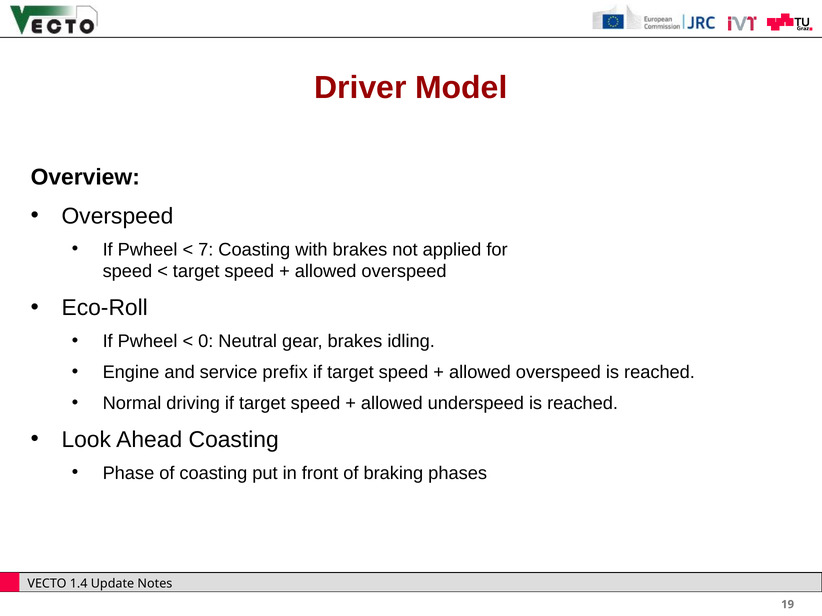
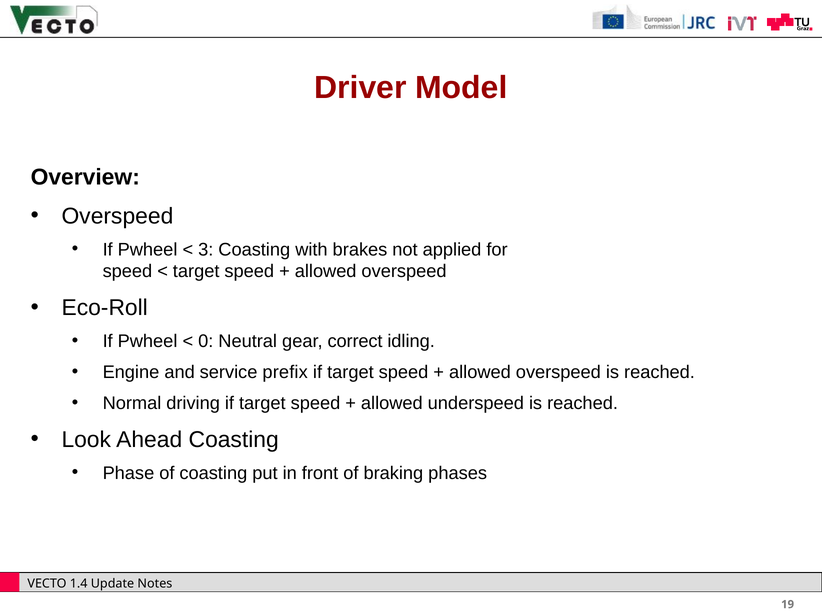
7: 7 -> 3 (206, 250)
gear brakes: brakes -> correct (355, 341)
